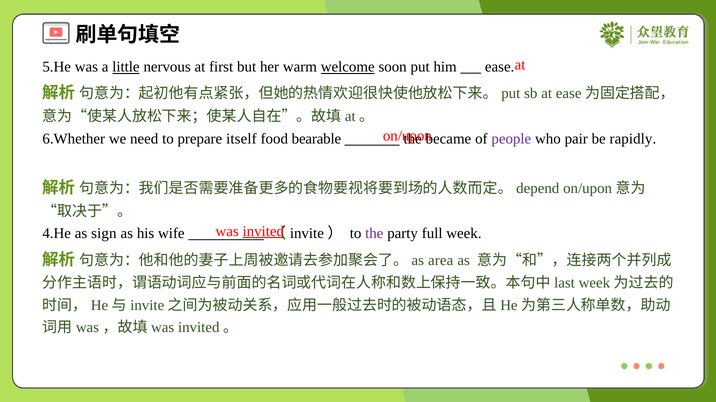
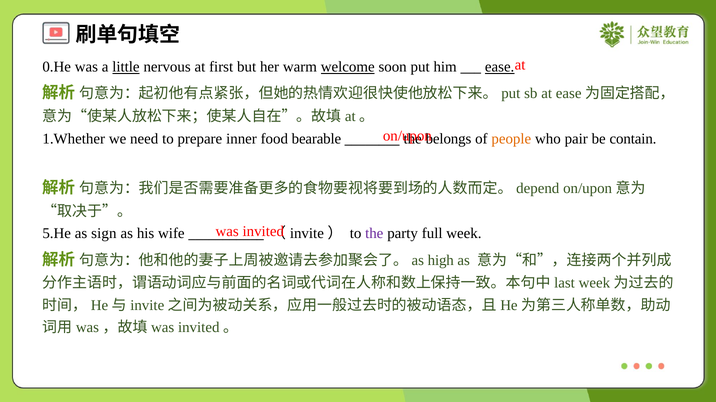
5.He: 5.He -> 0.He (57, 67)
ease underline: none -> present (500, 67)
6.Whether: 6.Whether -> 1.Whether (74, 139)
itself: itself -> inner (241, 139)
became: became -> belongs (448, 139)
people colour: purple -> orange (511, 139)
rapidly: rapidly -> contain (633, 139)
invited underline: present -> none (263, 232)
4.He: 4.He -> 5.He (57, 234)
area: area -> high (441, 261)
